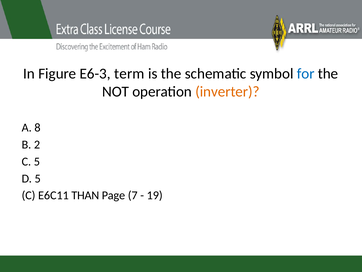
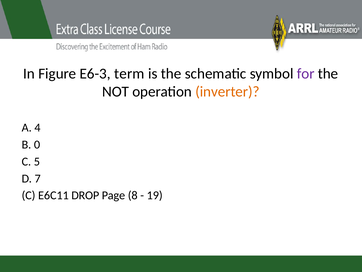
for colour: blue -> purple (306, 73)
8: 8 -> 4 (37, 128)
2: 2 -> 0 (37, 144)
D 5: 5 -> 7 (38, 178)
THAN: THAN -> DROP (85, 195)
7: 7 -> 8 (133, 195)
